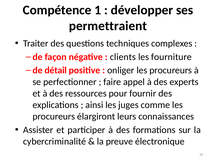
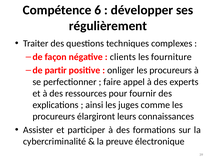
1: 1 -> 6 (98, 10)
permettraient: permettraient -> régulièrement (108, 26)
détail: détail -> partir (56, 70)
